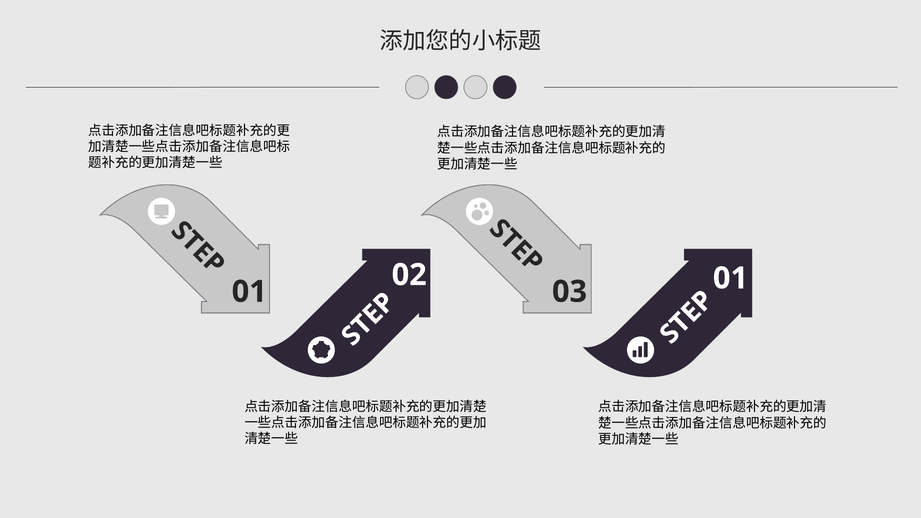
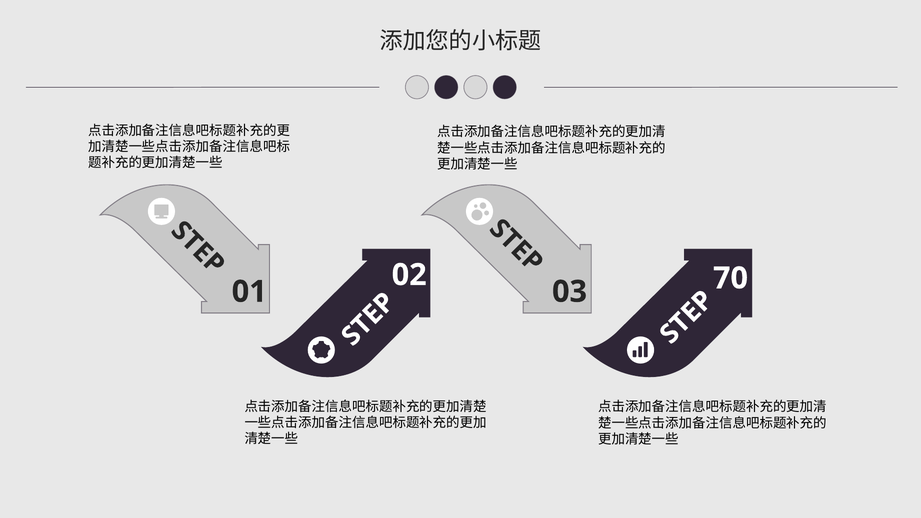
03 01: 01 -> 70 (730, 278)
